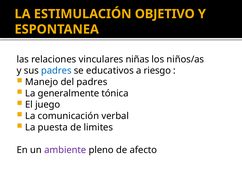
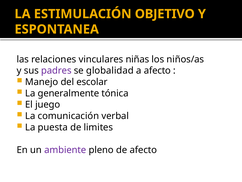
padres colour: blue -> purple (56, 70)
educativos: educativos -> globalidad (110, 70)
a riesgo: riesgo -> afecto (157, 70)
del padres: padres -> escolar (92, 82)
